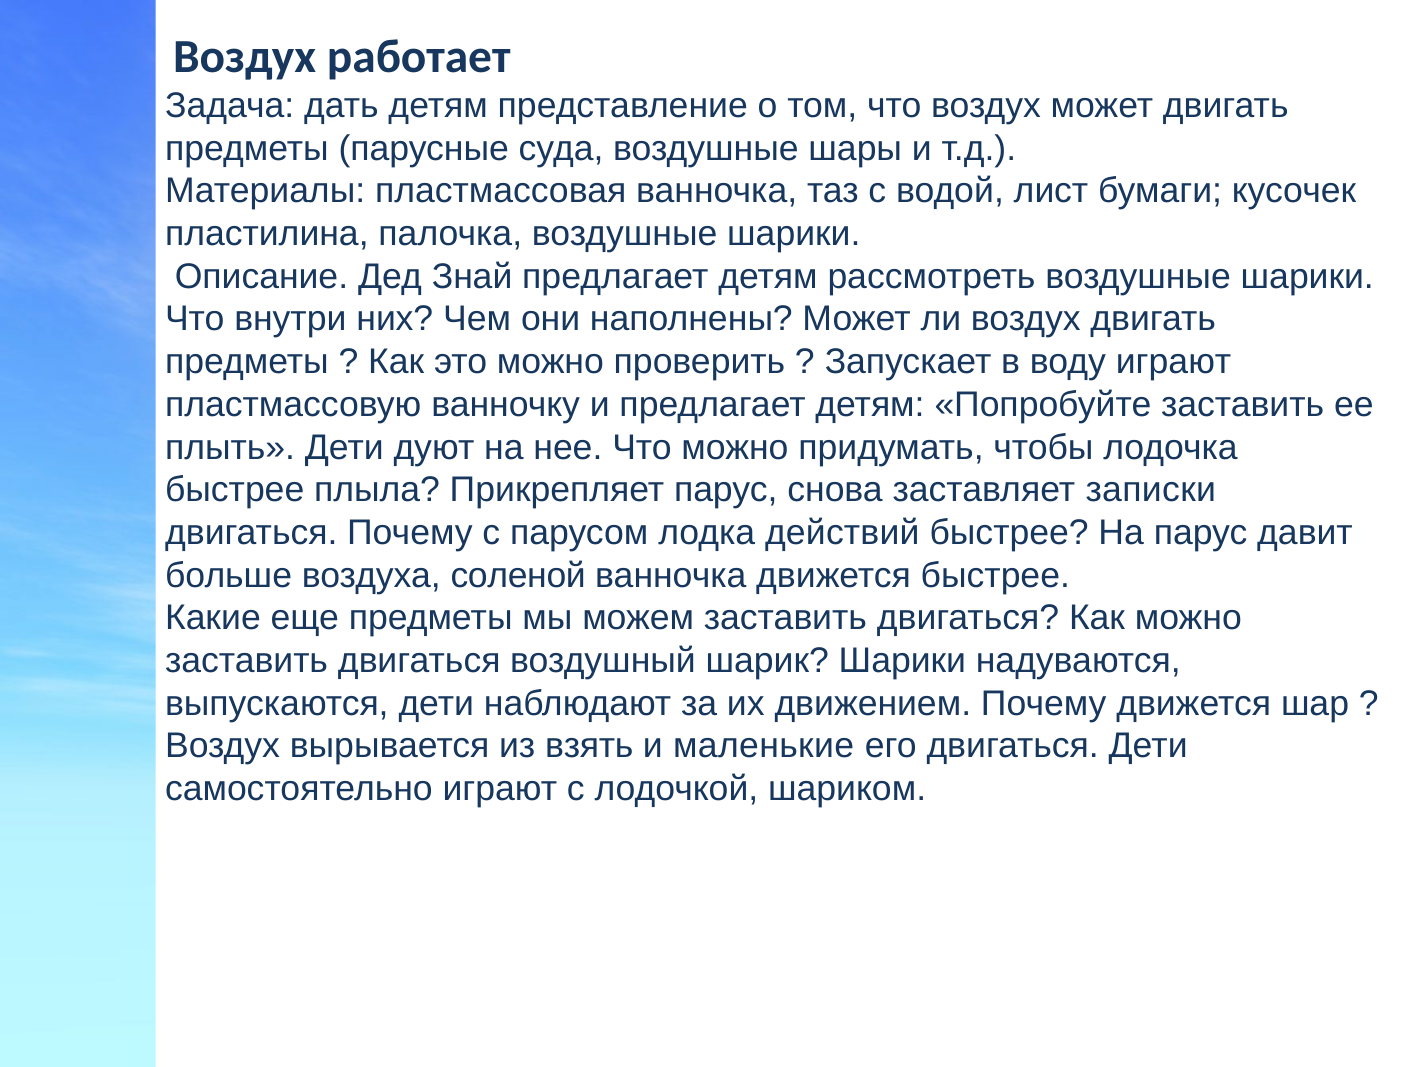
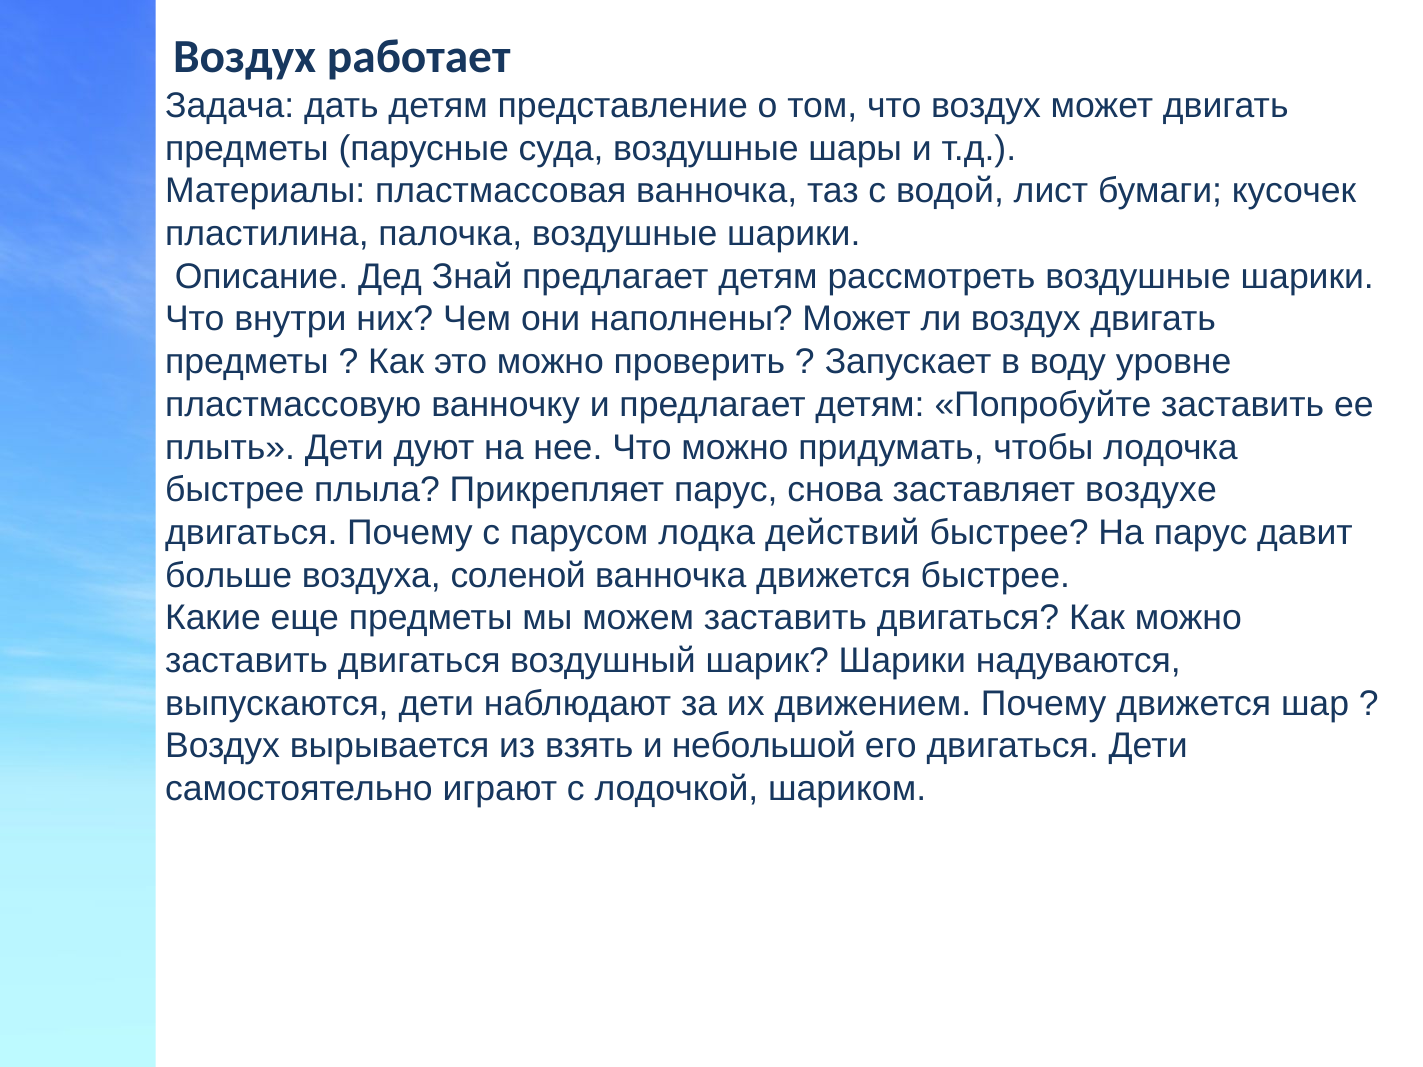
воду играют: играют -> уровне (1174, 362)
записки: записки -> воздухе (1151, 490)
маленькие: маленькие -> небольшой (764, 746)
